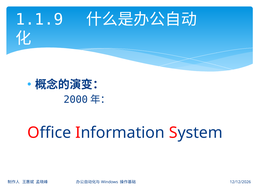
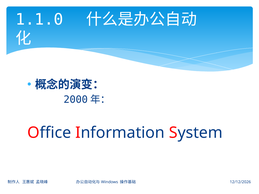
1.1.9: 1.1.9 -> 1.1.0 (39, 19)
